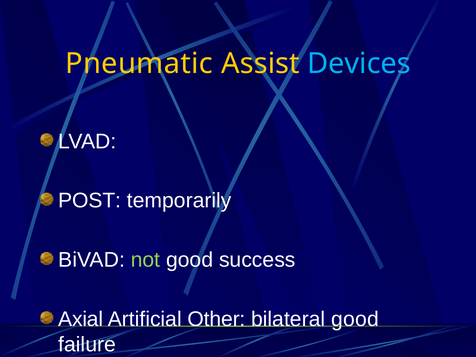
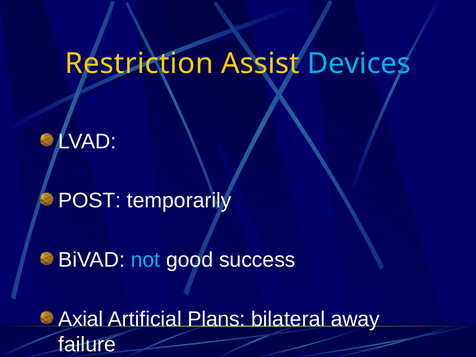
Pneumatic: Pneumatic -> Restriction (139, 64)
not colour: light green -> light blue (145, 260)
Other: Other -> Plans (217, 319)
bilateral good: good -> away (355, 319)
